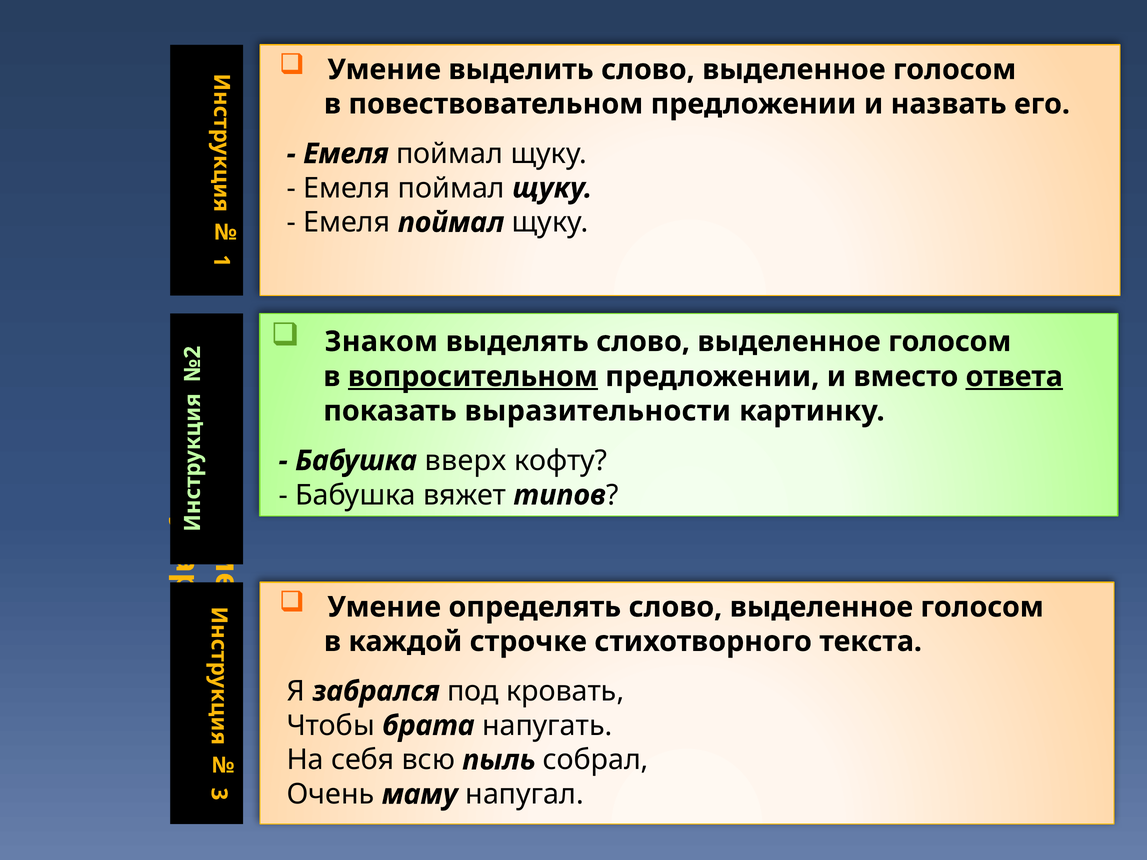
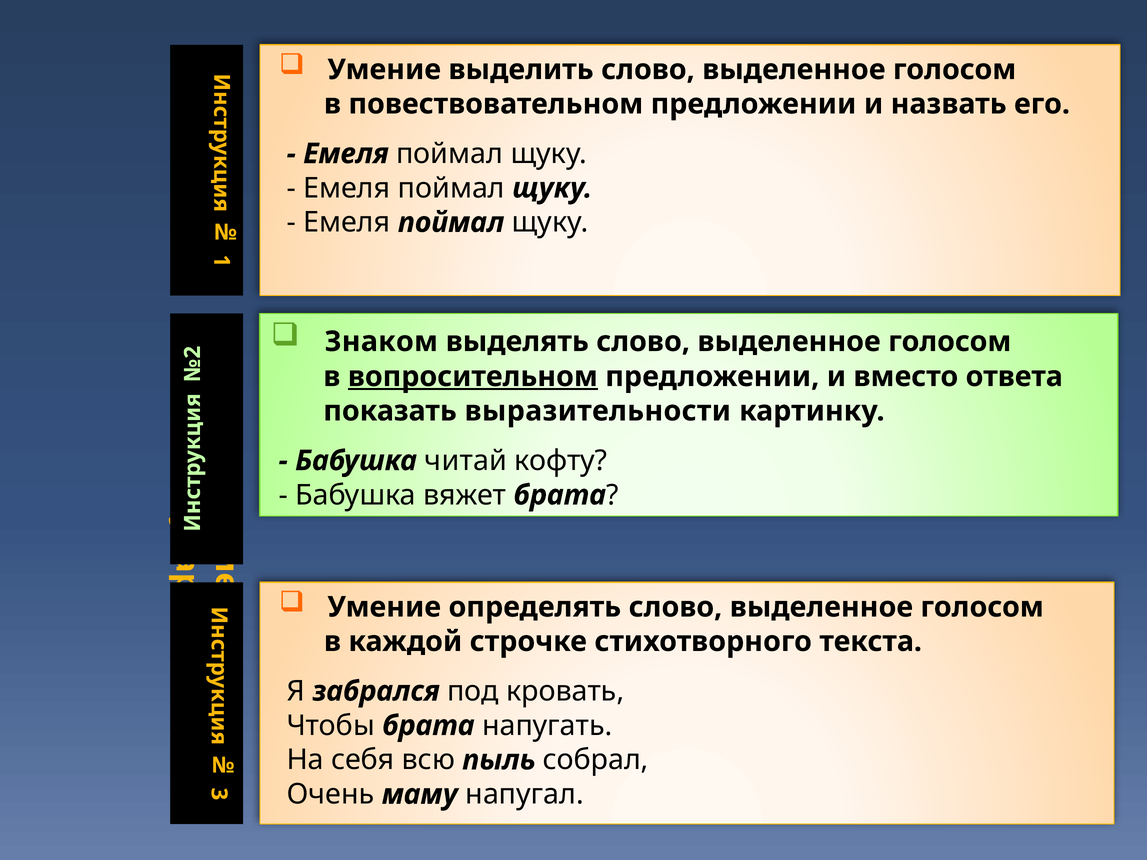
ответа underline: present -> none (1014, 377)
вверх: вверх -> читай (466, 461)
вяжет типов: типов -> брата (560, 495)
